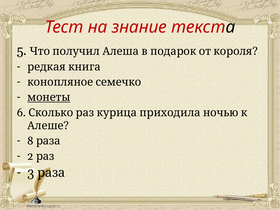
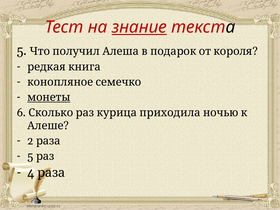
знание underline: none -> present (139, 27)
8: 8 -> 2 (30, 141)
2: 2 -> 5 (30, 156)
3: 3 -> 4 (31, 173)
